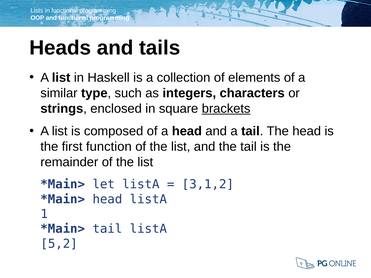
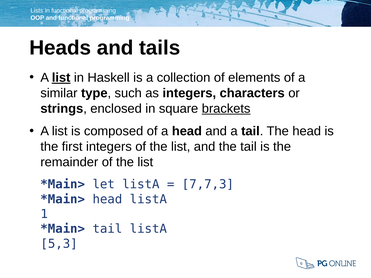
list underline: none -> present (61, 78)
first function: function -> integers (109, 147)
3,1,2: 3,1,2 -> 7,7,3 (208, 185)
5,2: 5,2 -> 5,3 (59, 244)
